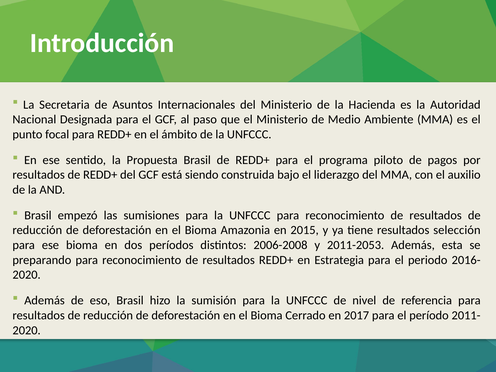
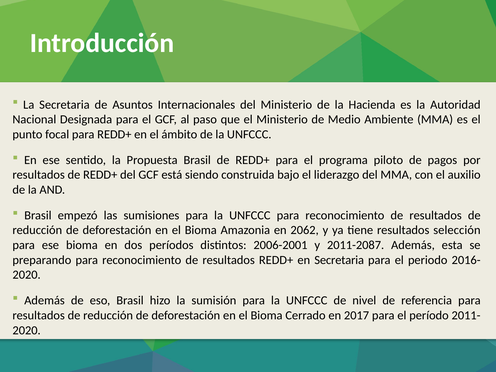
2015: 2015 -> 2062 (305, 230)
2006-2008: 2006-2008 -> 2006-2001 (280, 245)
2011-2053: 2011-2053 -> 2011-2087 (356, 245)
en Estrategia: Estrategia -> Secretaria (339, 260)
